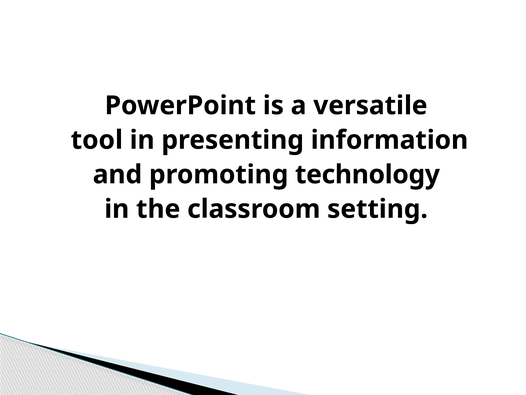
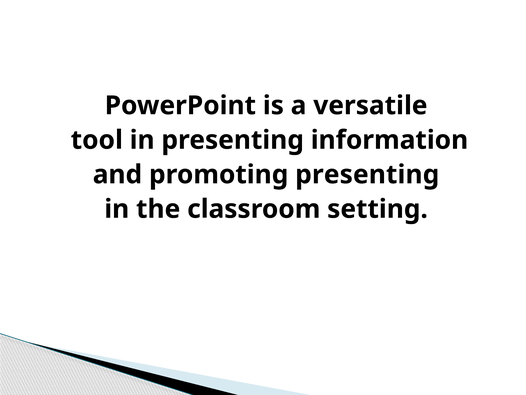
promoting technology: technology -> presenting (367, 174)
